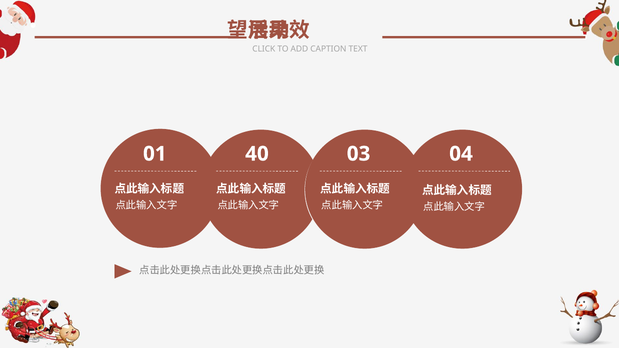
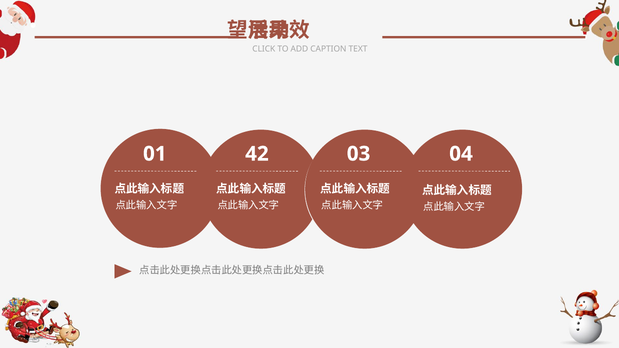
40: 40 -> 42 (257, 154)
